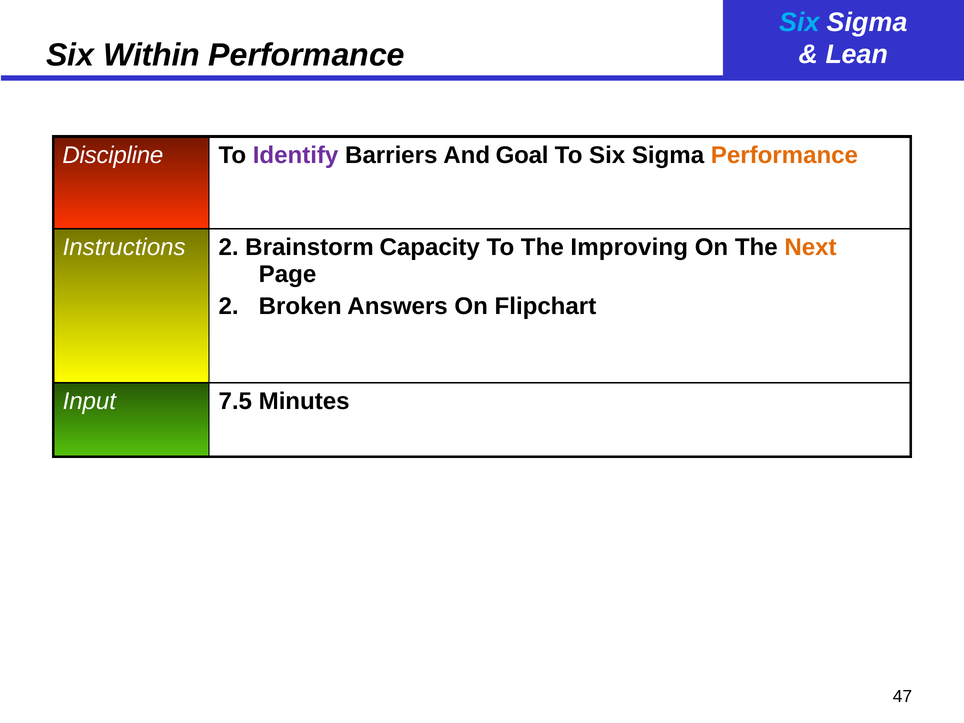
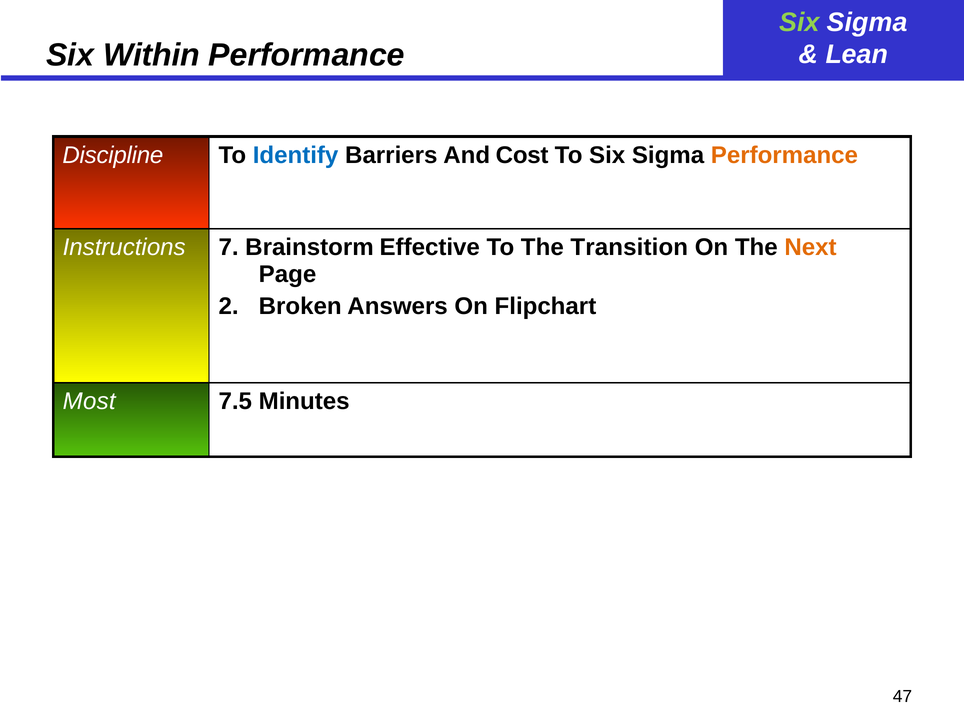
Six colour: light blue -> light green (799, 22)
Identify colour: purple -> blue (296, 155)
Goal: Goal -> Cost (522, 155)
Instructions 2: 2 -> 7 (229, 247)
Capacity: Capacity -> Effective (430, 247)
Improving: Improving -> Transition (629, 247)
Input: Input -> Most (89, 401)
